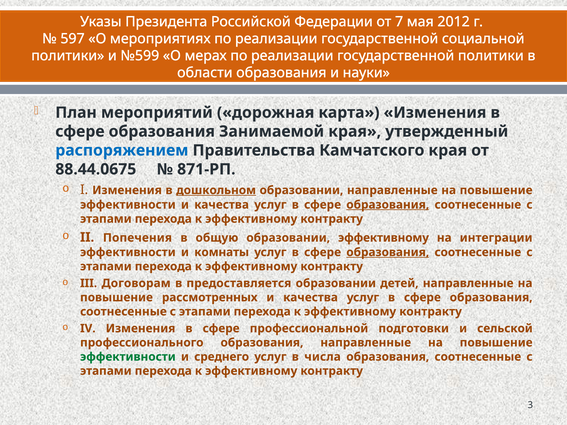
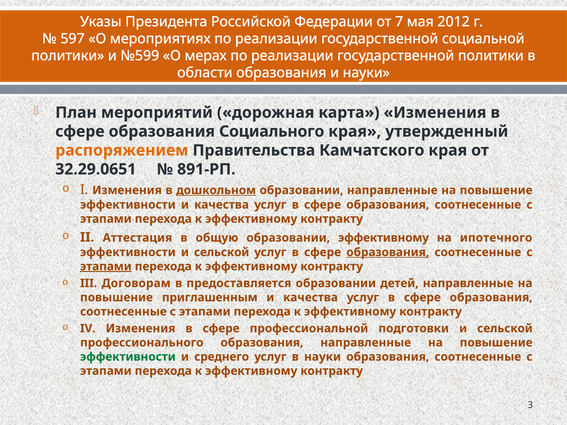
Занимаемой: Занимаемой -> Социального (272, 132)
распоряжением colour: blue -> orange (122, 150)
88.44.0675: 88.44.0675 -> 32.29.0651 (96, 169)
871-РП: 871-РП -> 891-РП (206, 169)
образования underline: present -> none (388, 205)
Попечения: Попечения -> Аттестация (137, 238)
интеграции: интеграции -> ипотечного (496, 238)
эффективности и комнаты: комнаты -> сельской (222, 252)
этапами underline: none -> present (106, 267)
рассмотренных: рассмотренных -> приглашенным (210, 298)
в числа: числа -> науки (323, 357)
